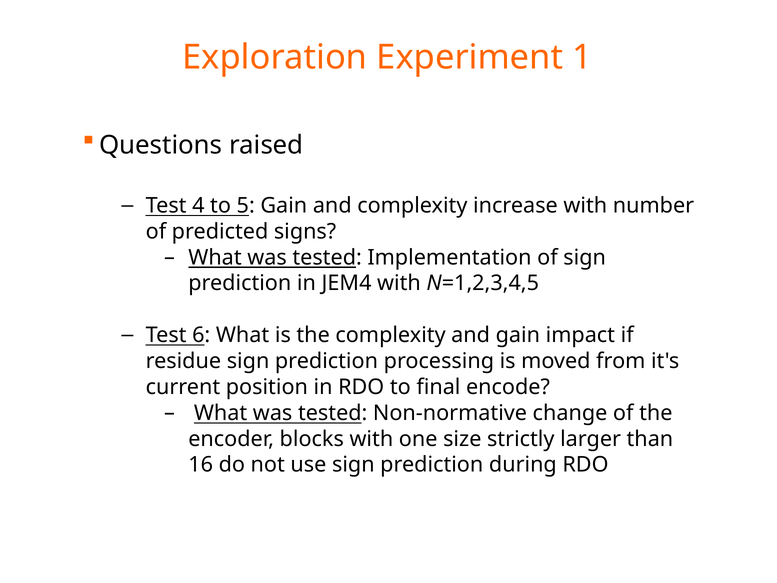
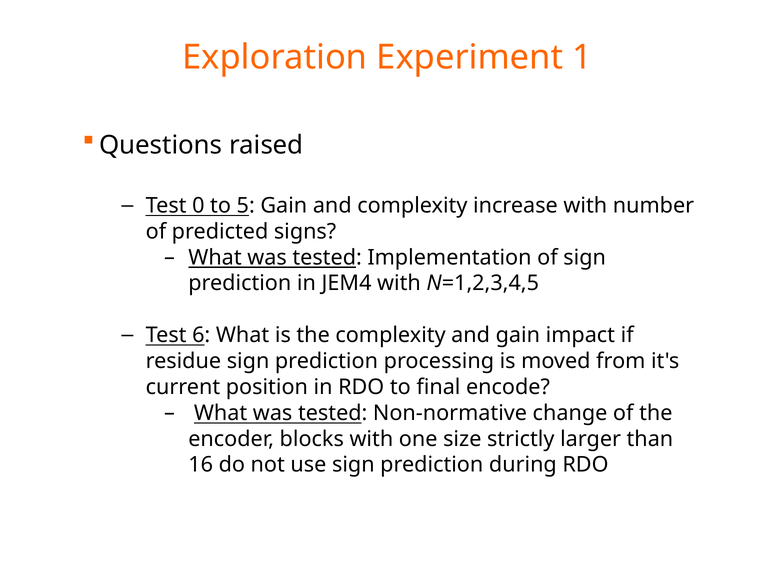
4: 4 -> 0 (198, 206)
